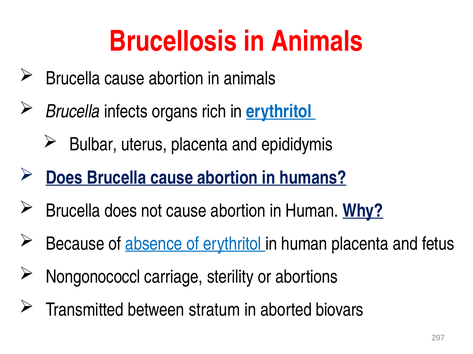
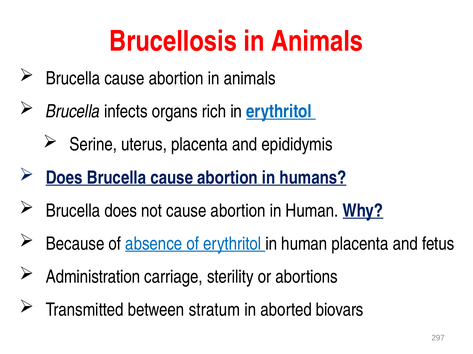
Bulbar: Bulbar -> Serine (93, 145)
Nongonococcl: Nongonococcl -> Administration (93, 277)
